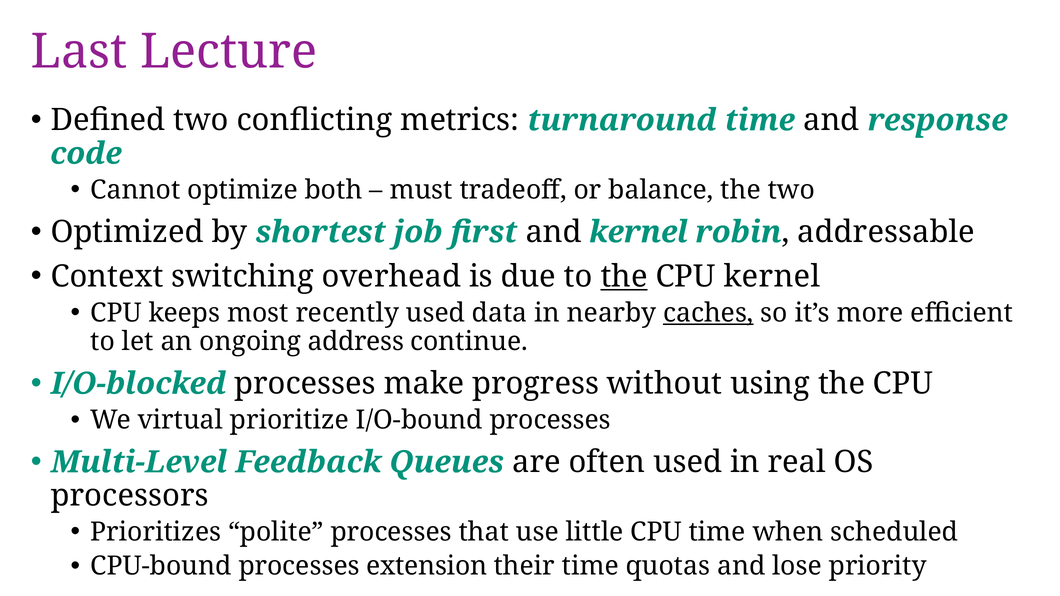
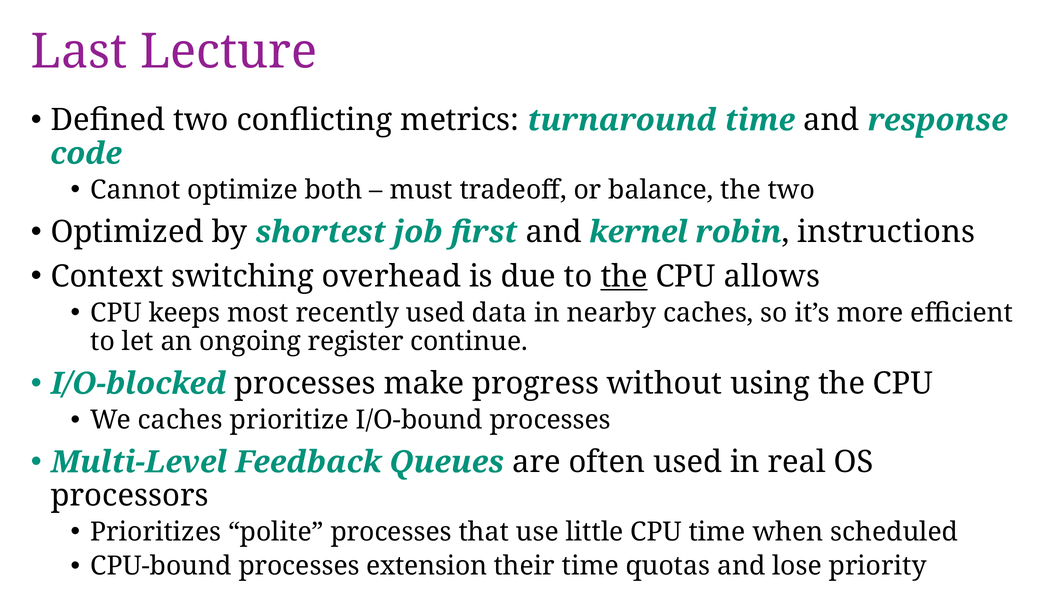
addressable: addressable -> instructions (886, 232)
CPU kernel: kernel -> allows (772, 277)
caches underline: present -> none (708, 313)
address: address -> register (356, 342)
We virtual: virtual -> caches (180, 420)
